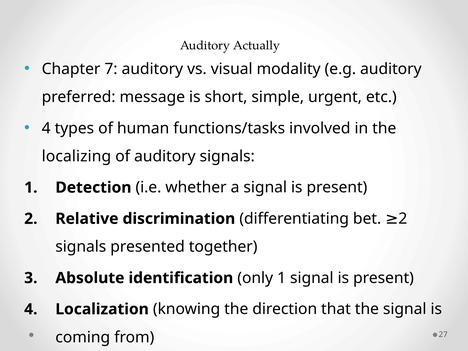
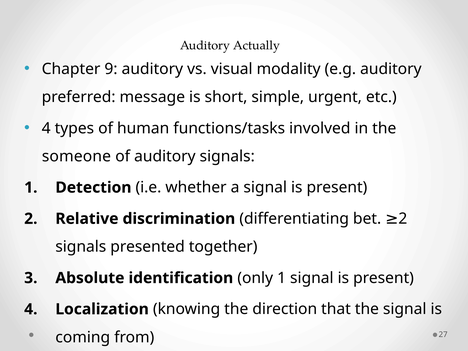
7: 7 -> 9 (111, 69)
localizing: localizing -> someone (76, 156)
